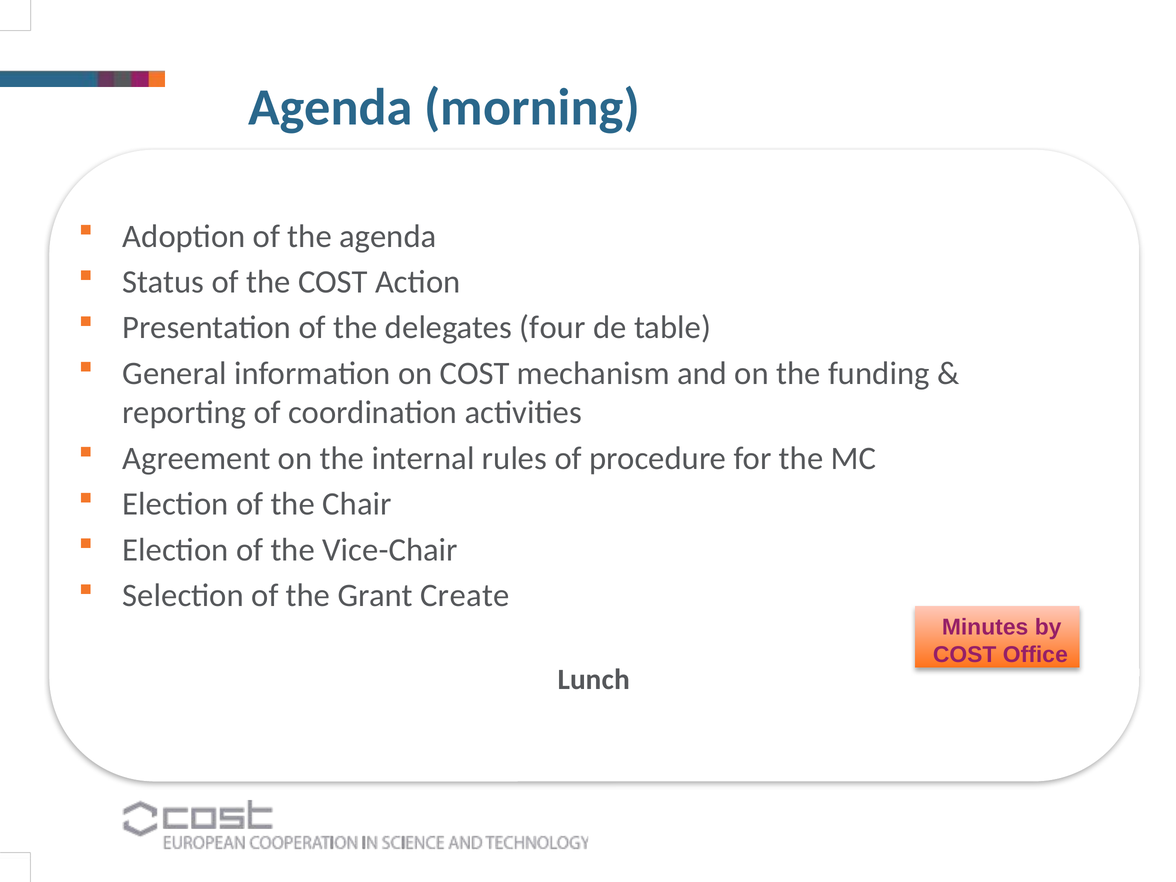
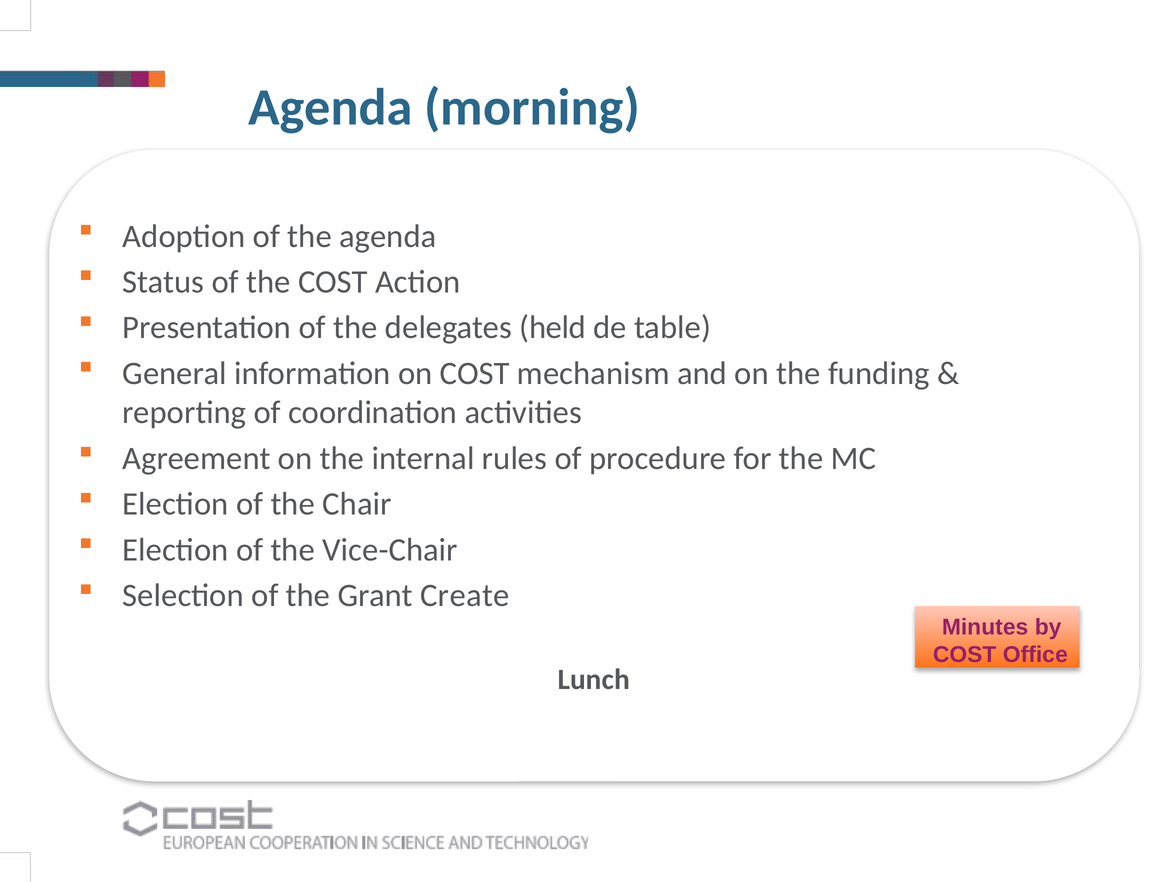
four: four -> held (553, 328)
